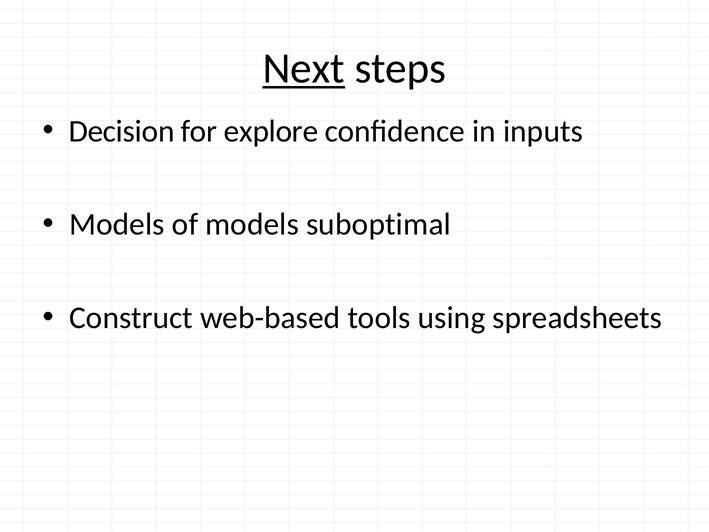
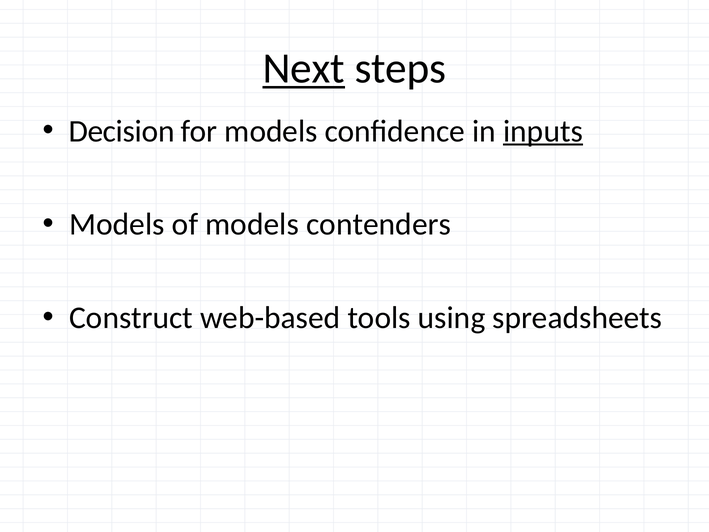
for explore: explore -> models (271, 131)
inputs underline: none -> present (543, 131)
suboptimal: suboptimal -> contenders (379, 224)
